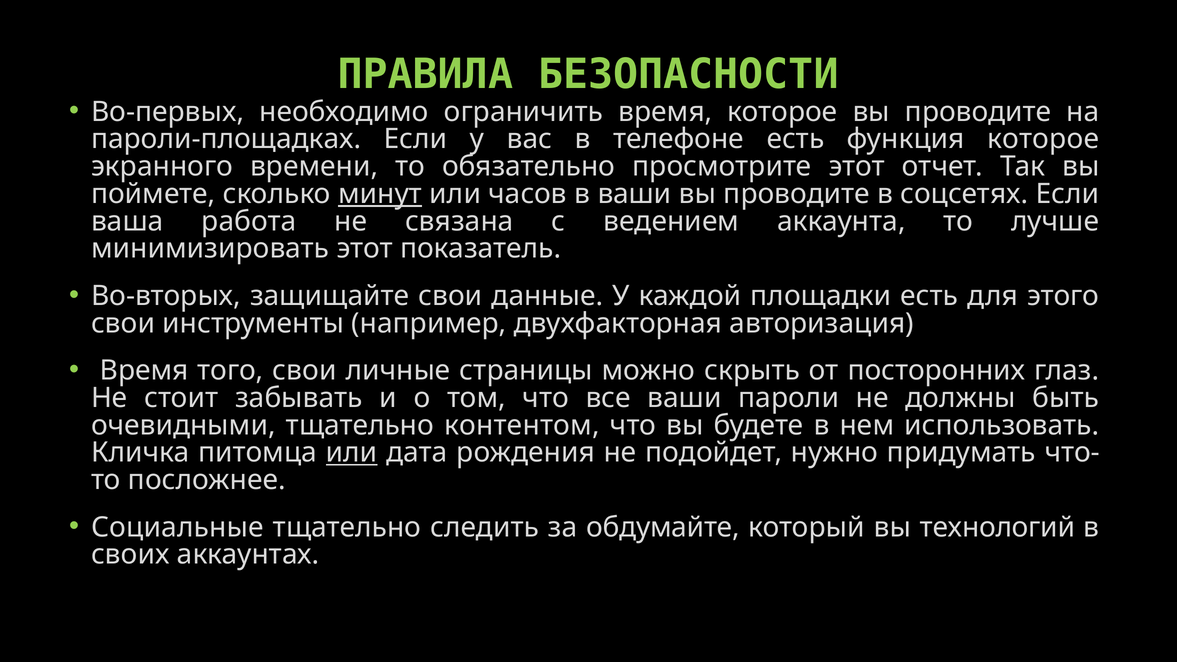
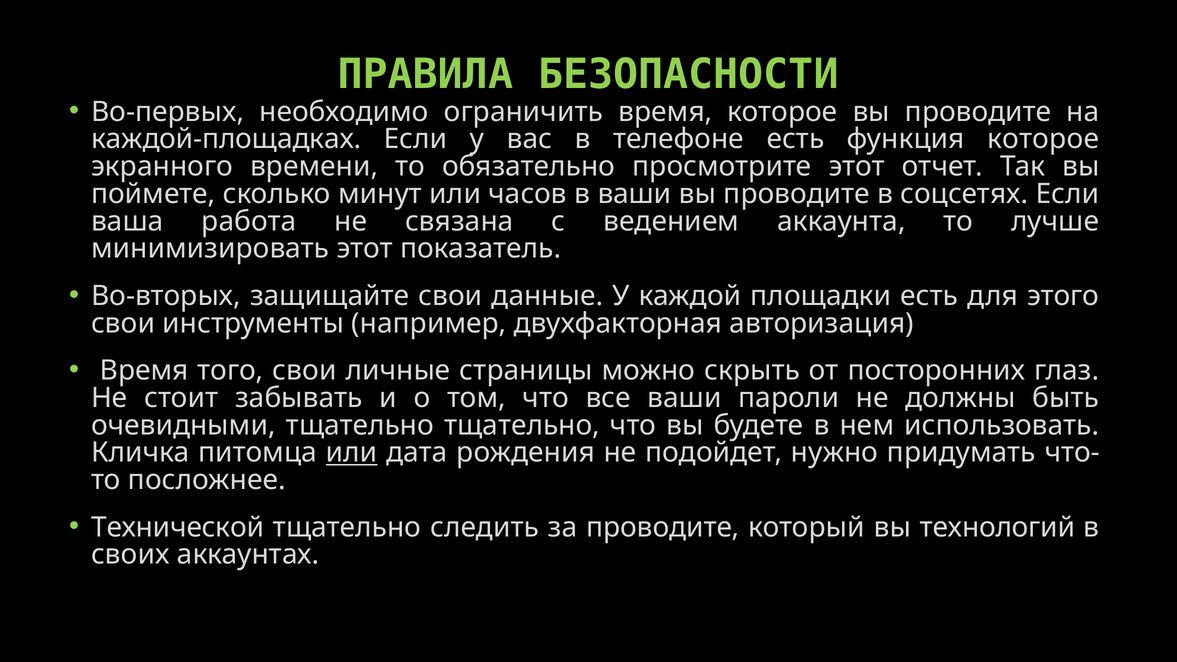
пароли-площадках: пароли-площадках -> каждой-площадках (226, 139)
минут underline: present -> none (380, 194)
тщательно контентом: контентом -> тщательно (522, 425)
Социальные: Социальные -> Технической (178, 527)
за обдумайте: обдумайте -> проводите (663, 527)
